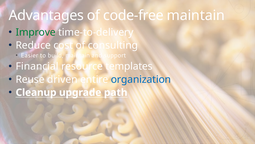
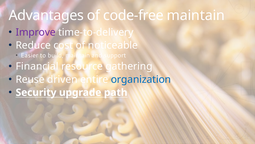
Improve colour: green -> purple (36, 32)
consulting: consulting -> noticeable (113, 45)
templates: templates -> gathering (129, 66)
Cleanup: Cleanup -> Security (36, 92)
